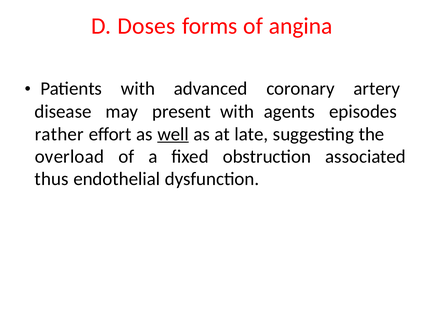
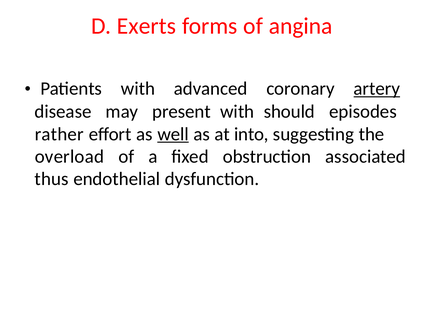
Doses: Doses -> Exerts (146, 26)
artery underline: none -> present (377, 89)
agents: agents -> should (289, 112)
late: late -> into (251, 134)
